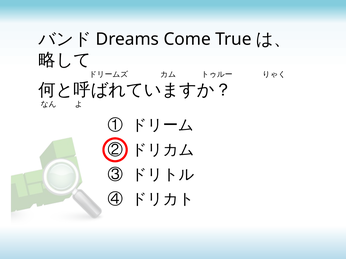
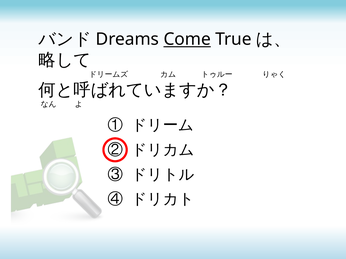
Come underline: none -> present (187, 39)
